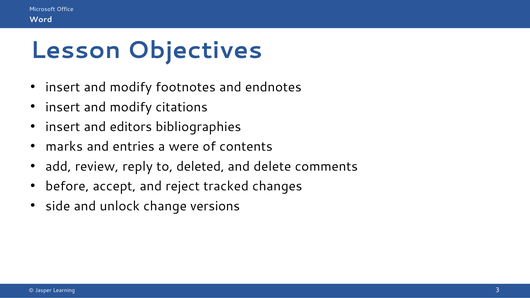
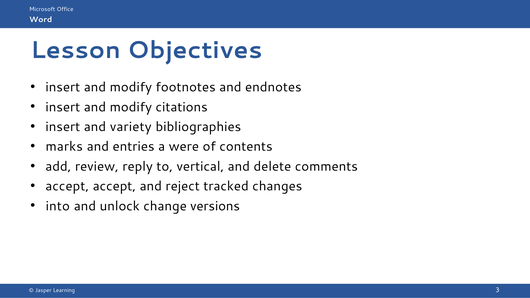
editors: editors -> variety (131, 127)
deleted: deleted -> vertical (200, 166)
before: before -> accept (67, 186)
side: side -> into (58, 206)
